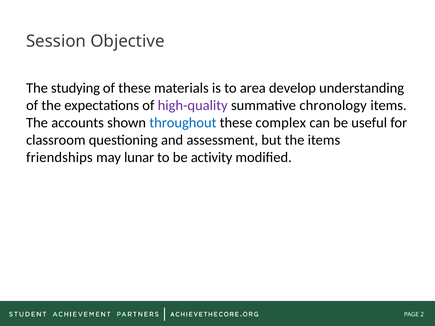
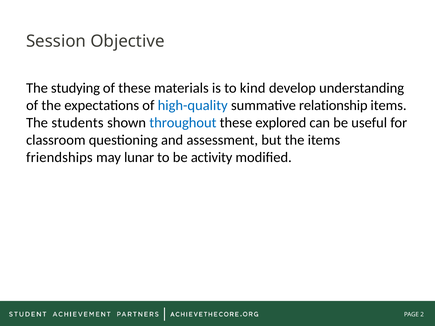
area: area -> kind (253, 88)
high-quality colour: purple -> blue (193, 105)
chronology: chronology -> relationship (333, 105)
accounts: accounts -> students (78, 123)
complex: complex -> explored (281, 123)
